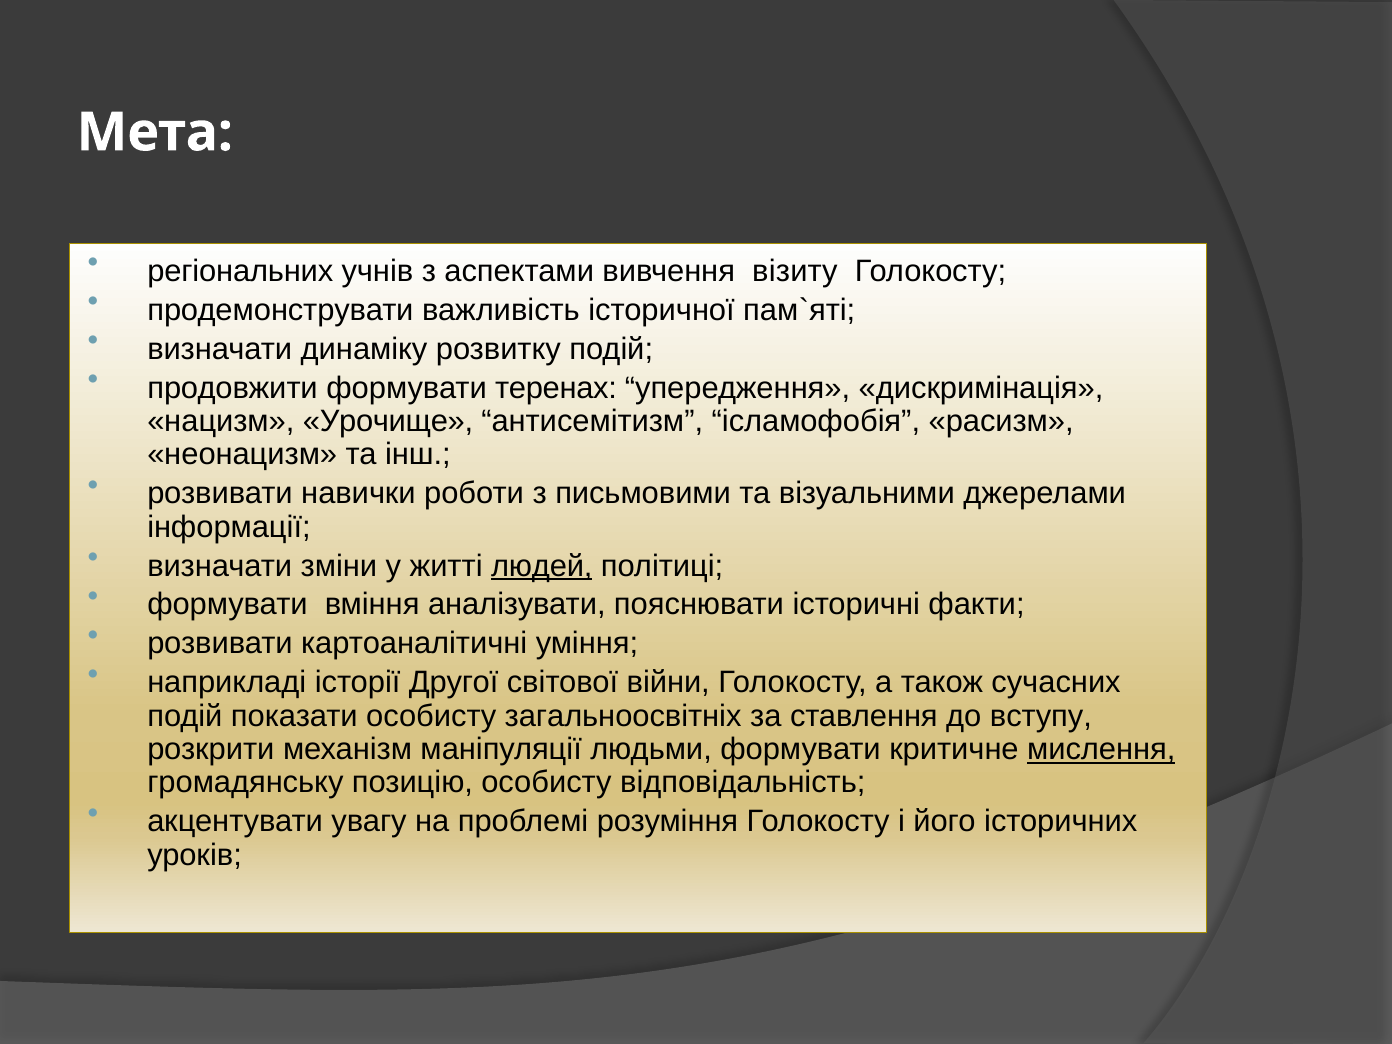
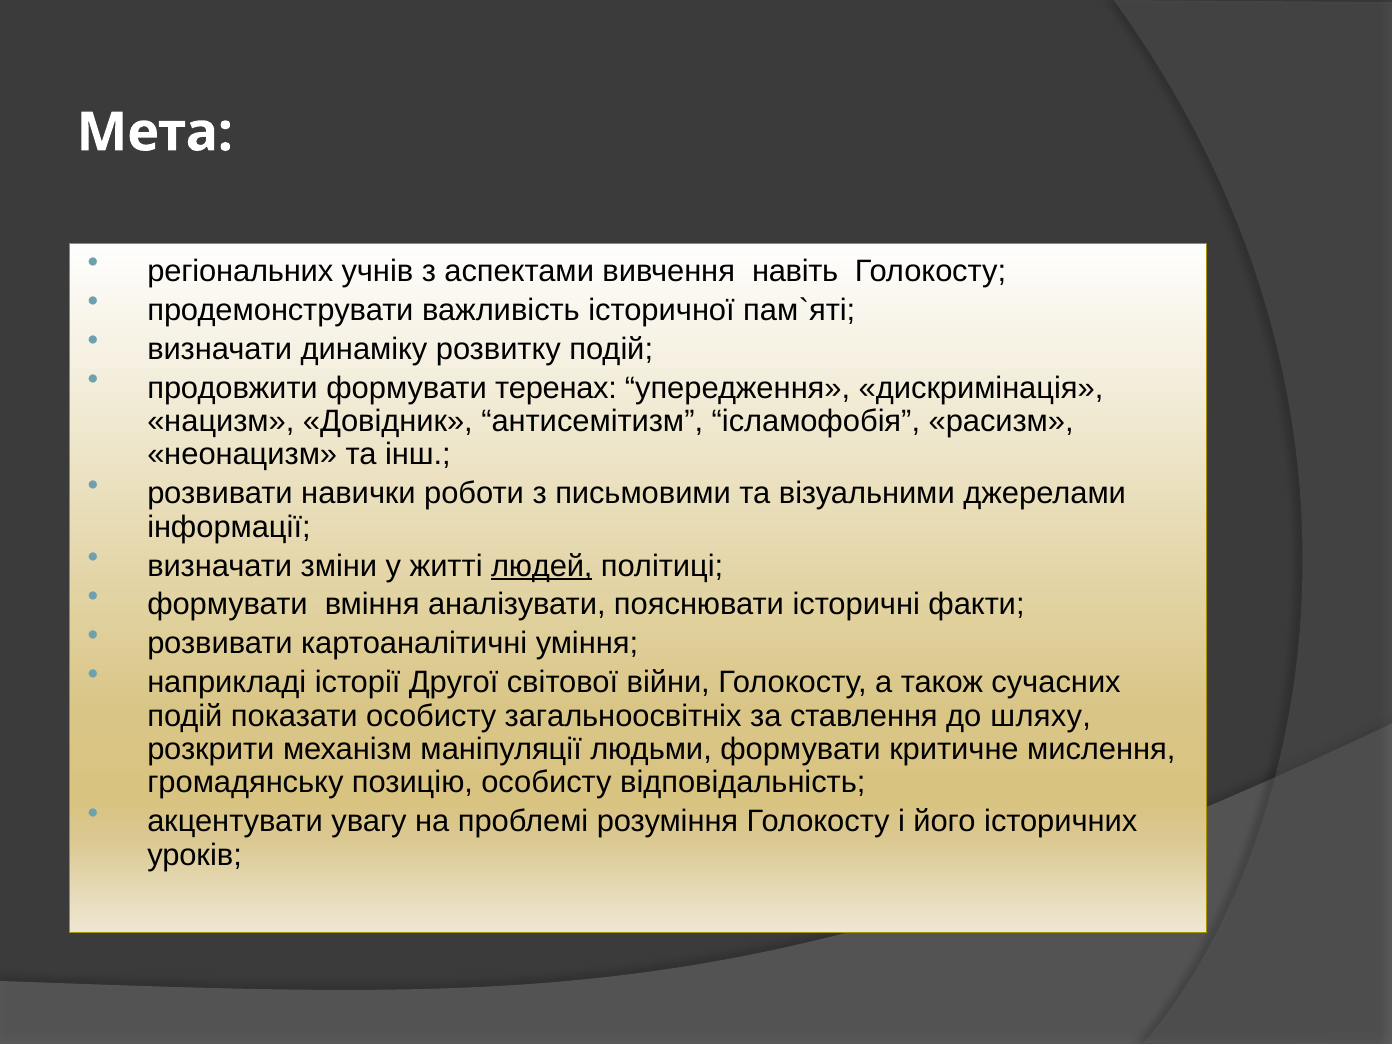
візиту: візиту -> навіть (795, 271)
Урочище: Урочище -> Довідник (388, 421)
вступу: вступу -> шляху (1041, 716)
мислення underline: present -> none (1101, 749)
